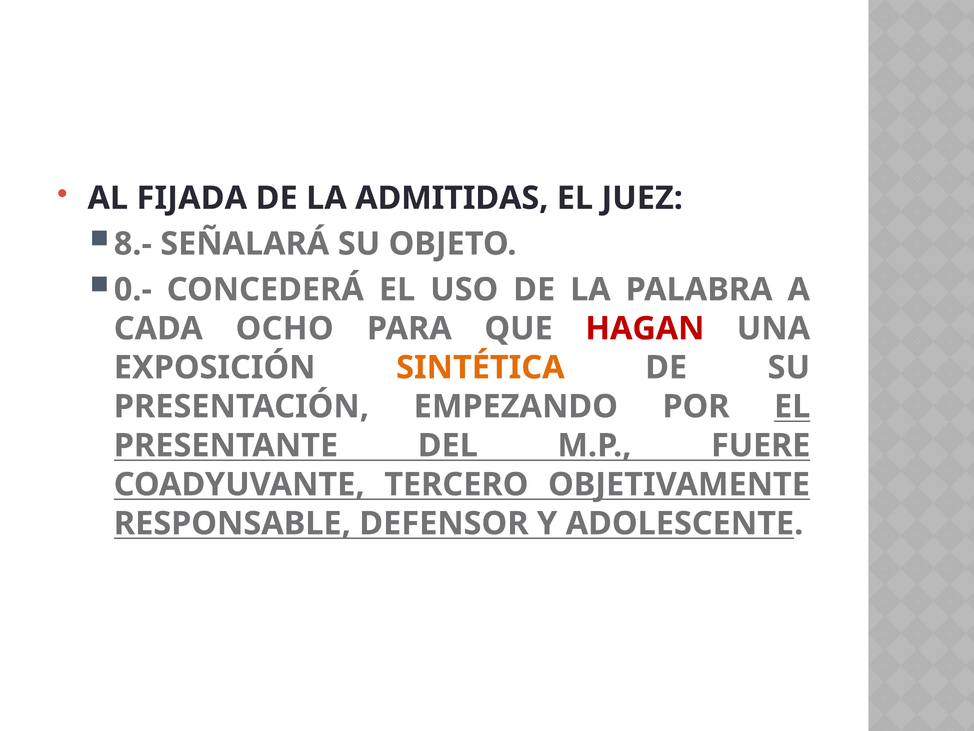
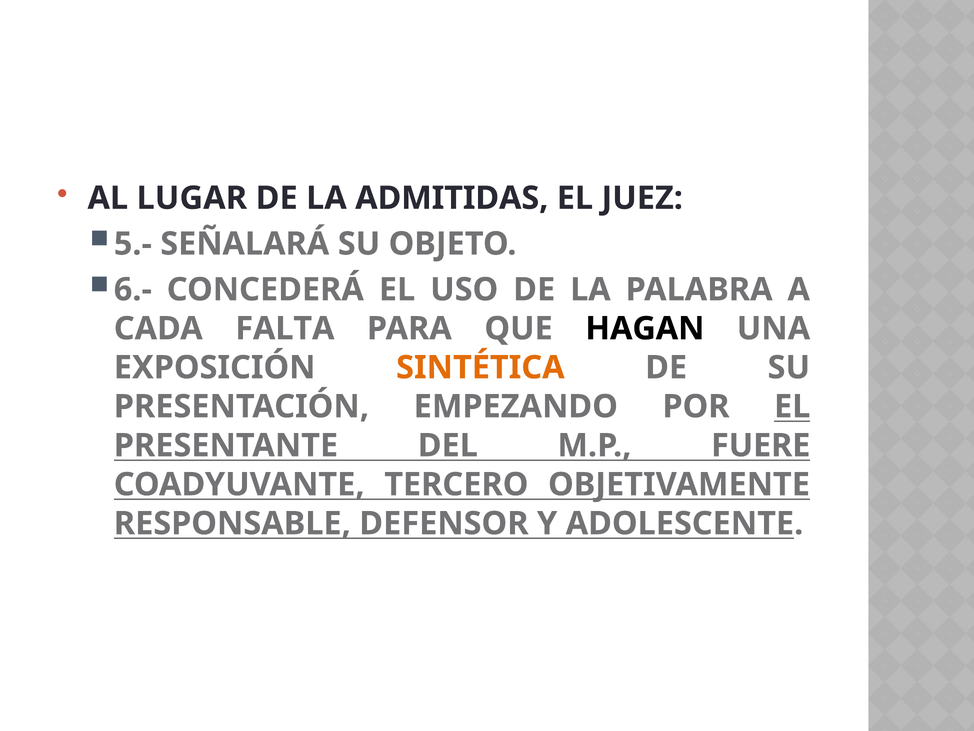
FIJADA: FIJADA -> LUGAR (192, 198)
8.-: 8.- -> 5.- (133, 244)
0.-: 0.- -> 6.- (133, 289)
OCHO: OCHO -> FALTA (285, 328)
HAGAN colour: red -> black (645, 328)
